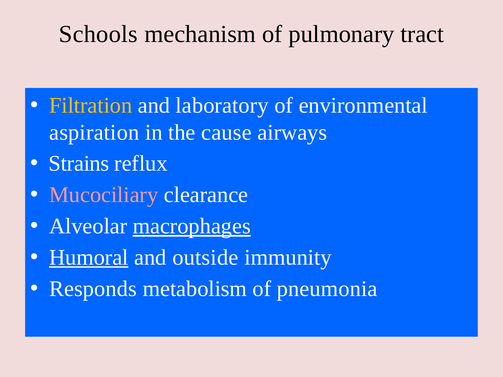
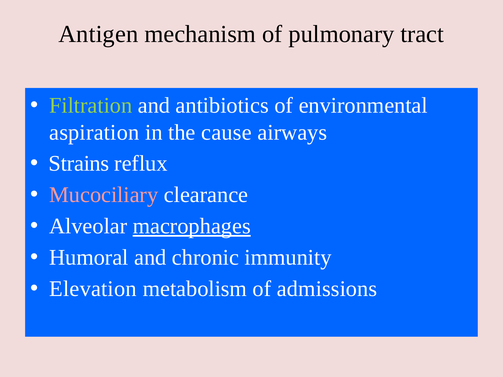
Schools: Schools -> Antigen (98, 34)
Filtration colour: yellow -> light green (91, 106)
laboratory: laboratory -> antibiotics (222, 106)
Humoral underline: present -> none (89, 258)
outside: outside -> chronic (205, 258)
Responds: Responds -> Elevation (93, 289)
pneumonia: pneumonia -> admissions (327, 289)
